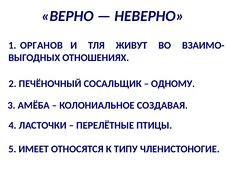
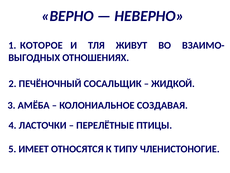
ОРГАНОВ: ОРГАНОВ -> КОТОРОЕ (41, 45)
ОДНОМУ: ОДНОМУ -> ЖИДКОЙ (173, 84)
